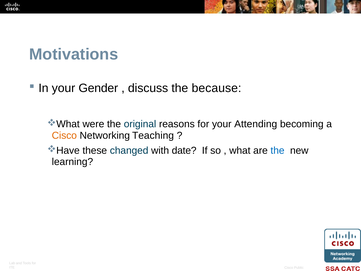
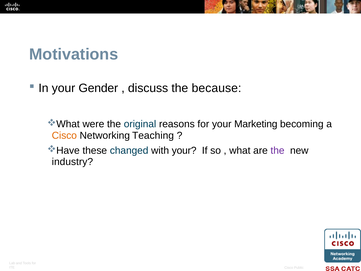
Attending: Attending -> Marketing (256, 124)
with date: date -> your (184, 150)
the colour: blue -> purple (278, 150)
learning: learning -> industry (72, 162)
